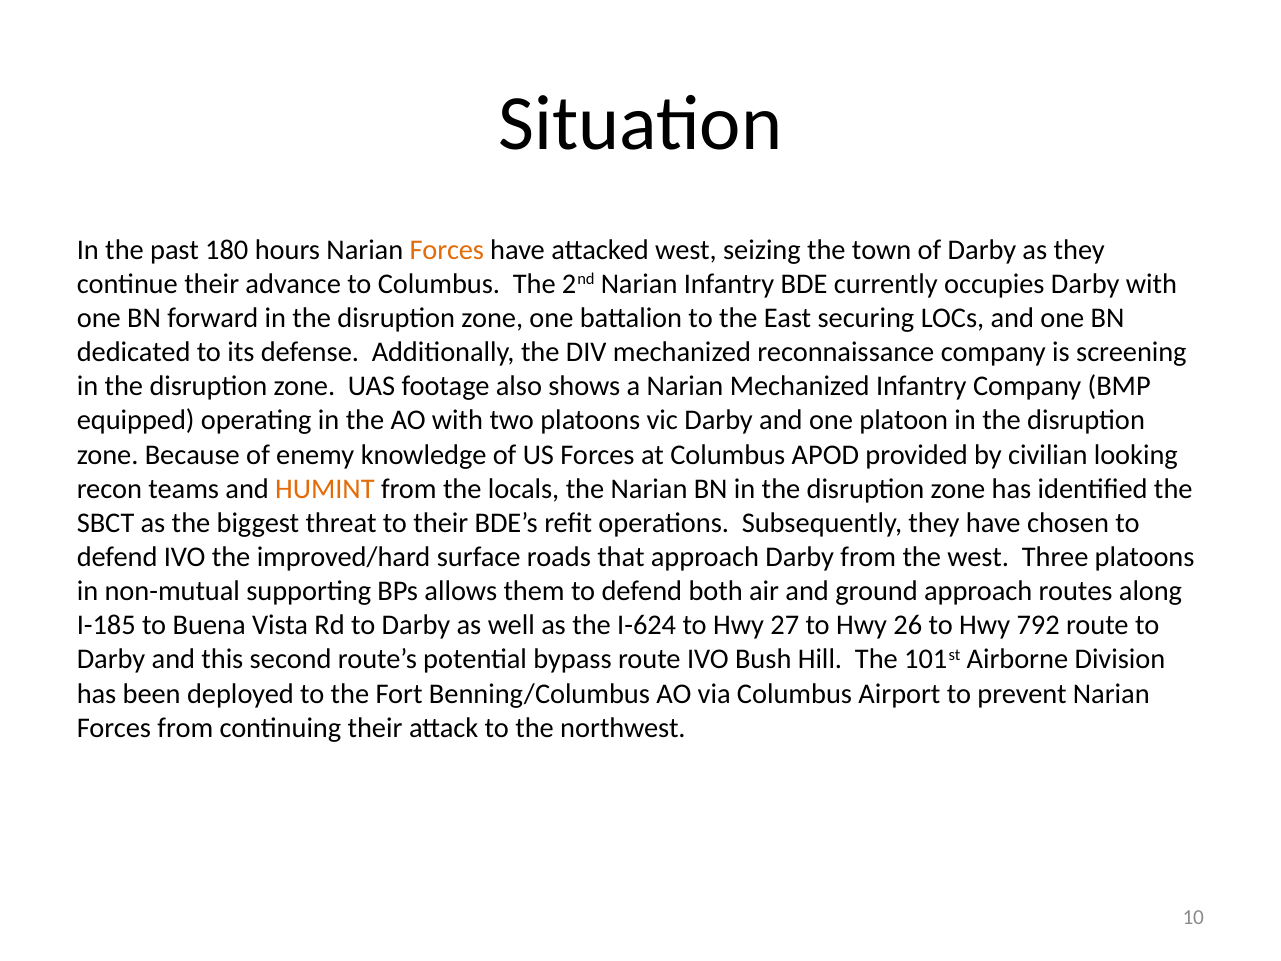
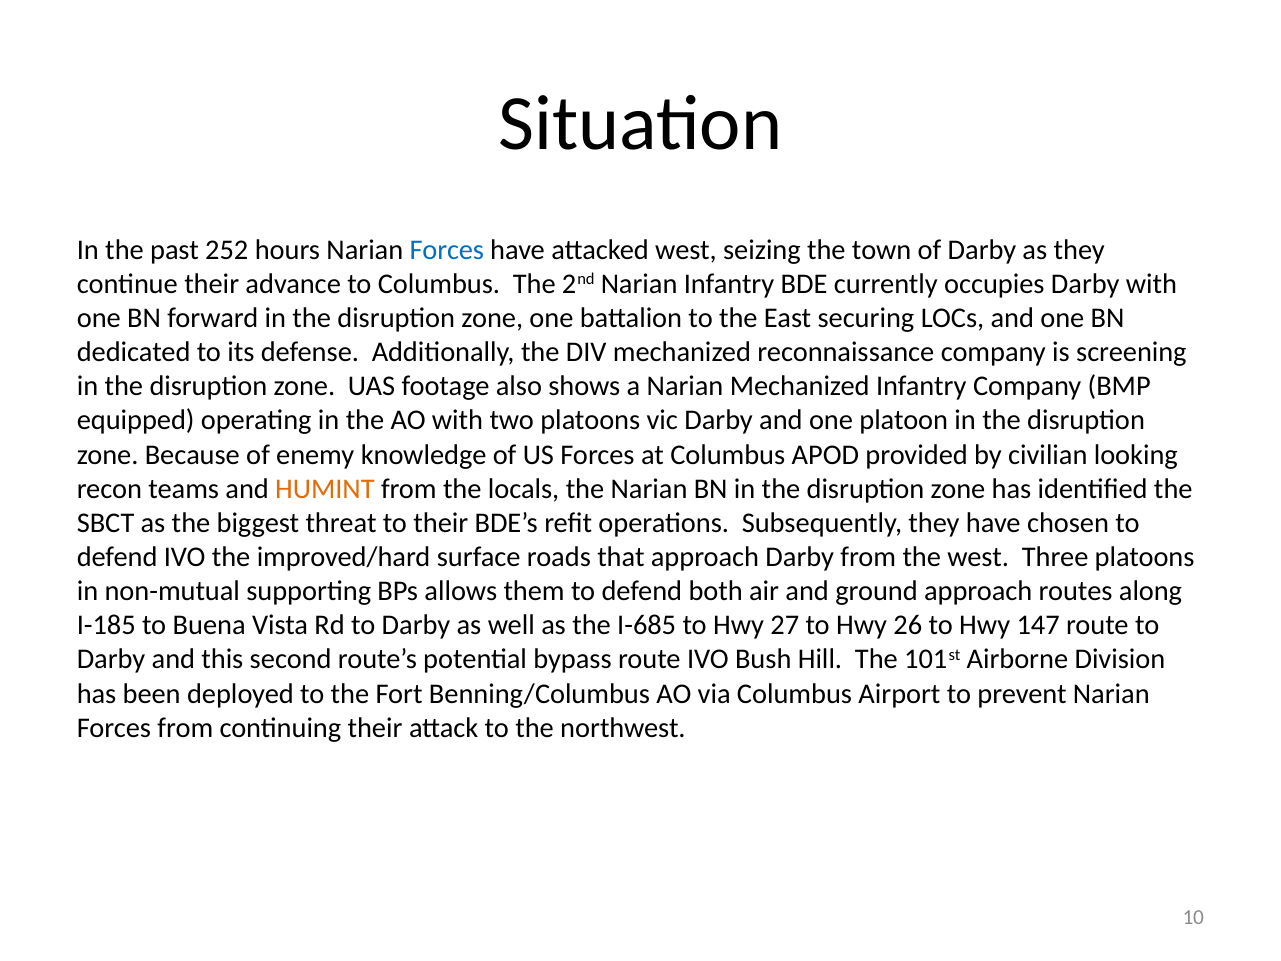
180: 180 -> 252 (227, 250)
Forces colour: orange -> blue (447, 250)
I-624: I-624 -> I-685 (647, 625)
792: 792 -> 147 (1038, 625)
